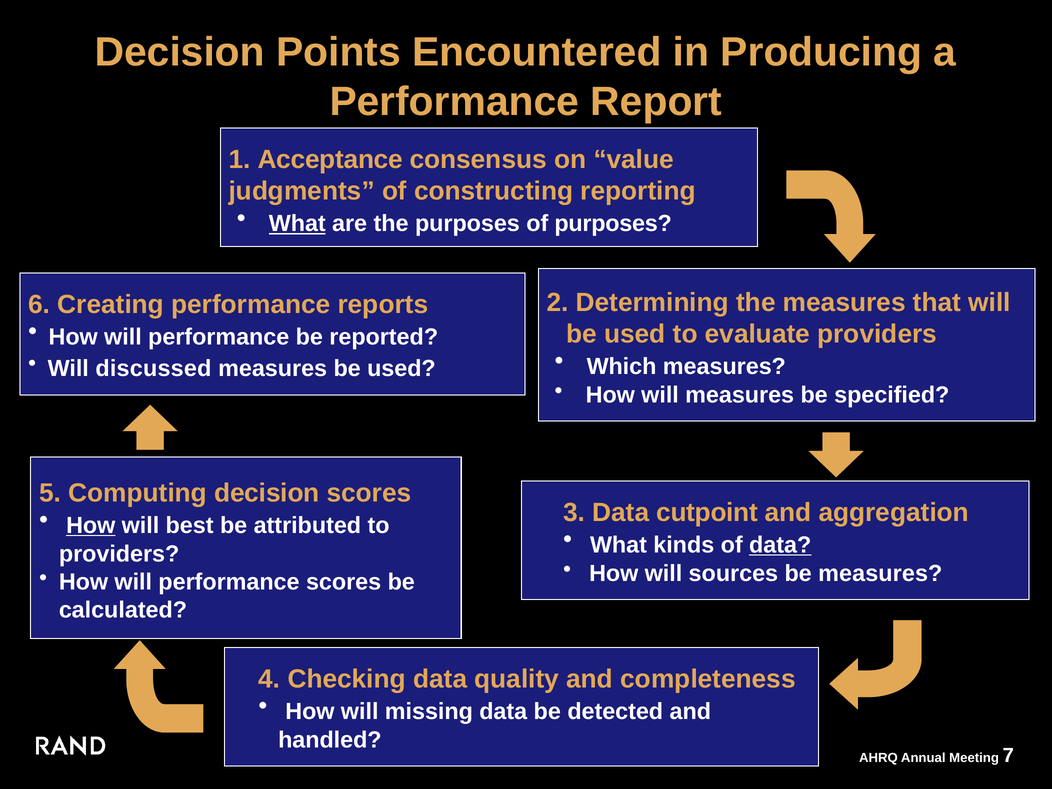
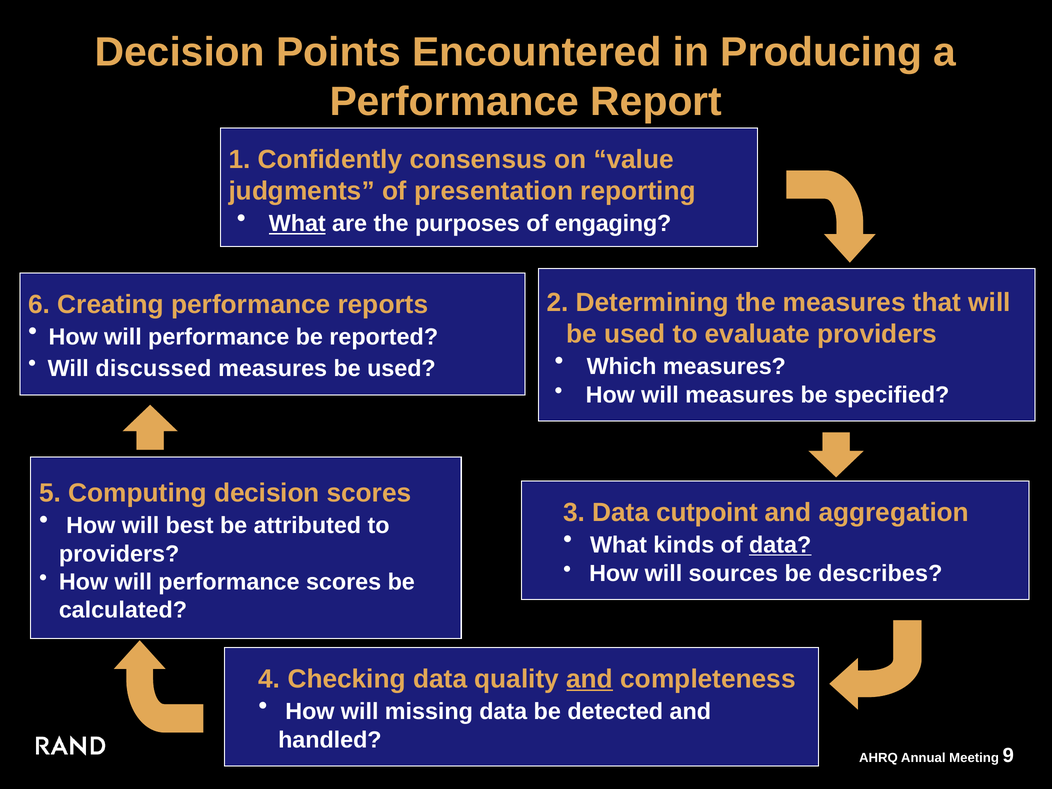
Acceptance: Acceptance -> Confidently (330, 160)
constructing: constructing -> presentation (494, 191)
of purposes: purposes -> engaging (613, 224)
How underline: present -> none (91, 525)
be measures: measures -> describes (880, 574)
and underline: none -> present (590, 679)
7: 7 -> 9 (1008, 755)
